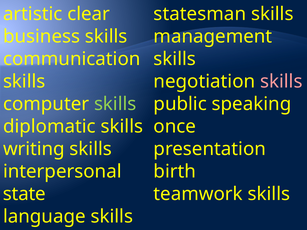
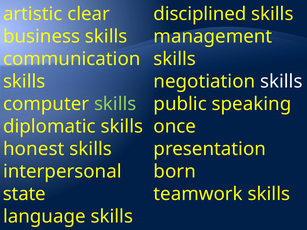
statesman: statesman -> disciplined (200, 14)
skills colour: pink -> white (281, 82)
writing: writing -> honest (34, 149)
birth: birth -> born (175, 172)
